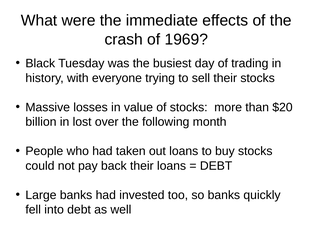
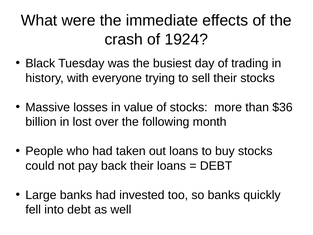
1969: 1969 -> 1924 (186, 39)
$20: $20 -> $36 (282, 107)
